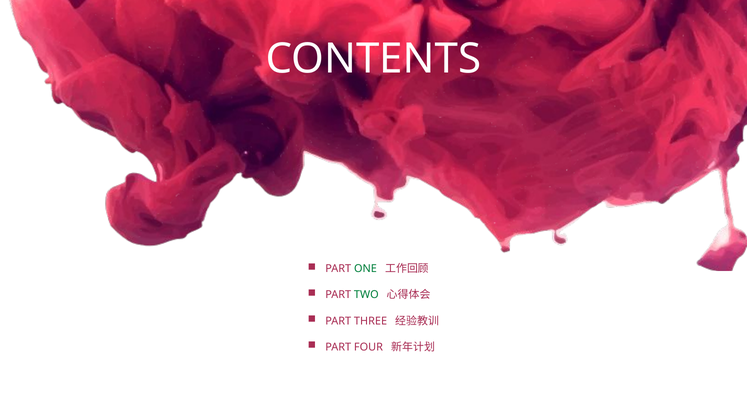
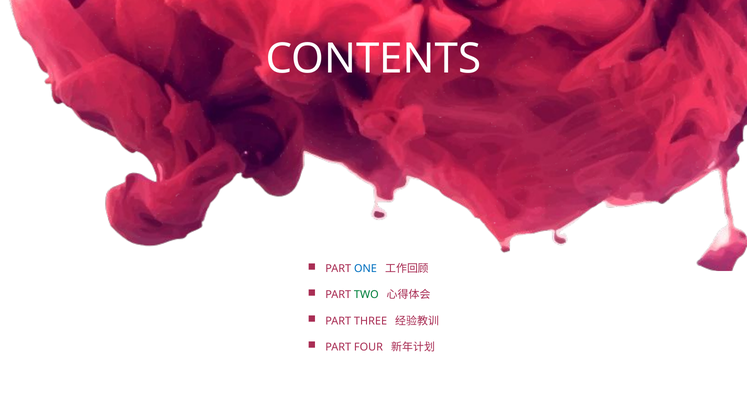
ONE colour: green -> blue (365, 269)
